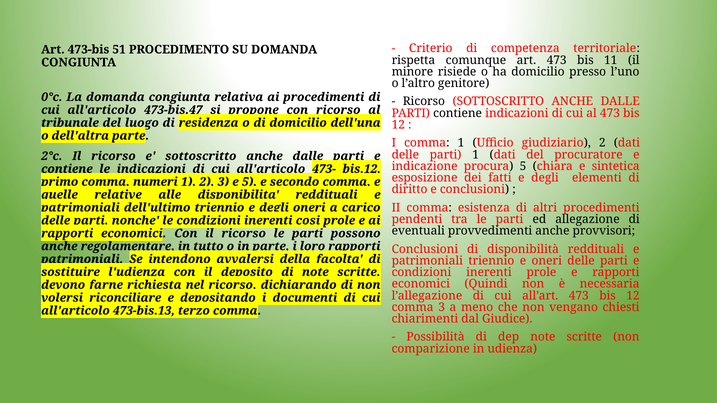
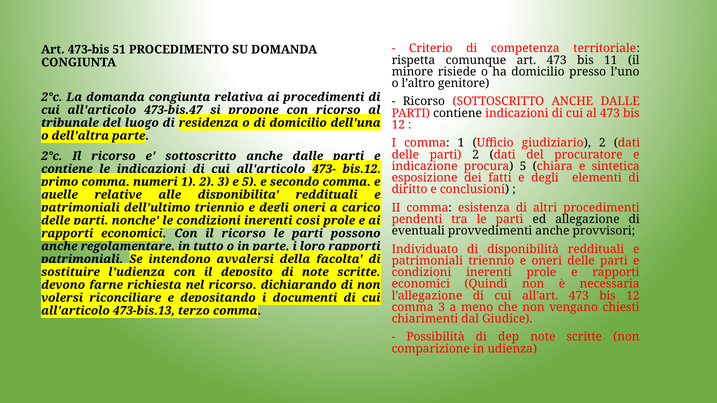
0°c: 0°c -> 2°c (52, 97)
parti 1: 1 -> 2 (476, 155)
Conclusioni: Conclusioni -> Individuato (425, 249)
